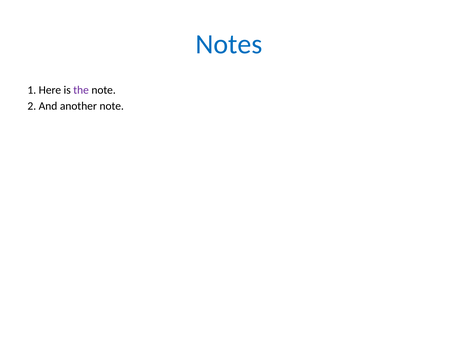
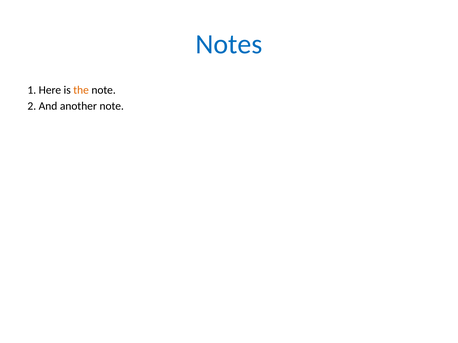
the colour: purple -> orange (81, 90)
